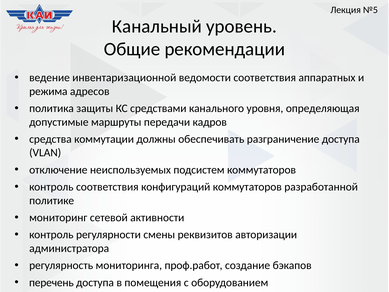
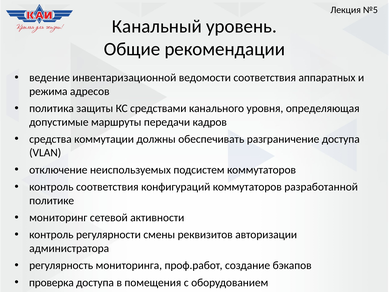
перечень: перечень -> проверка (51, 282)
